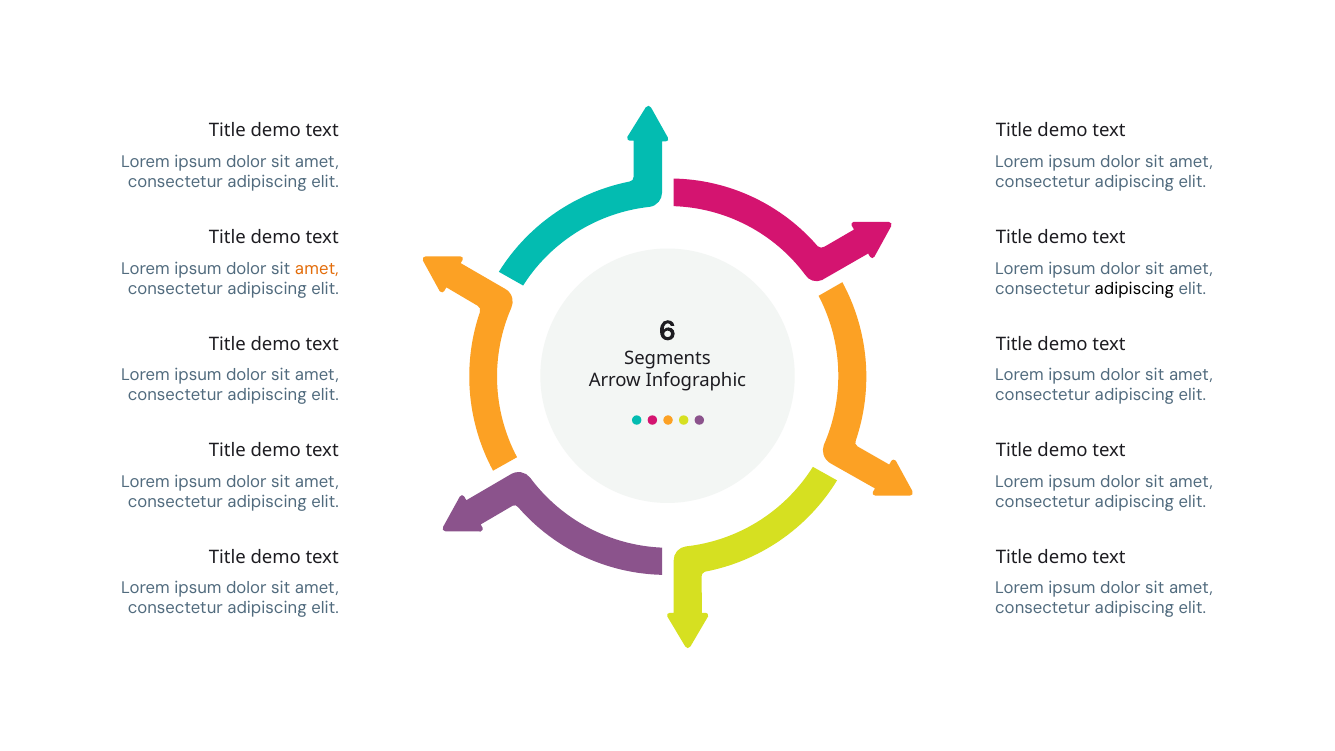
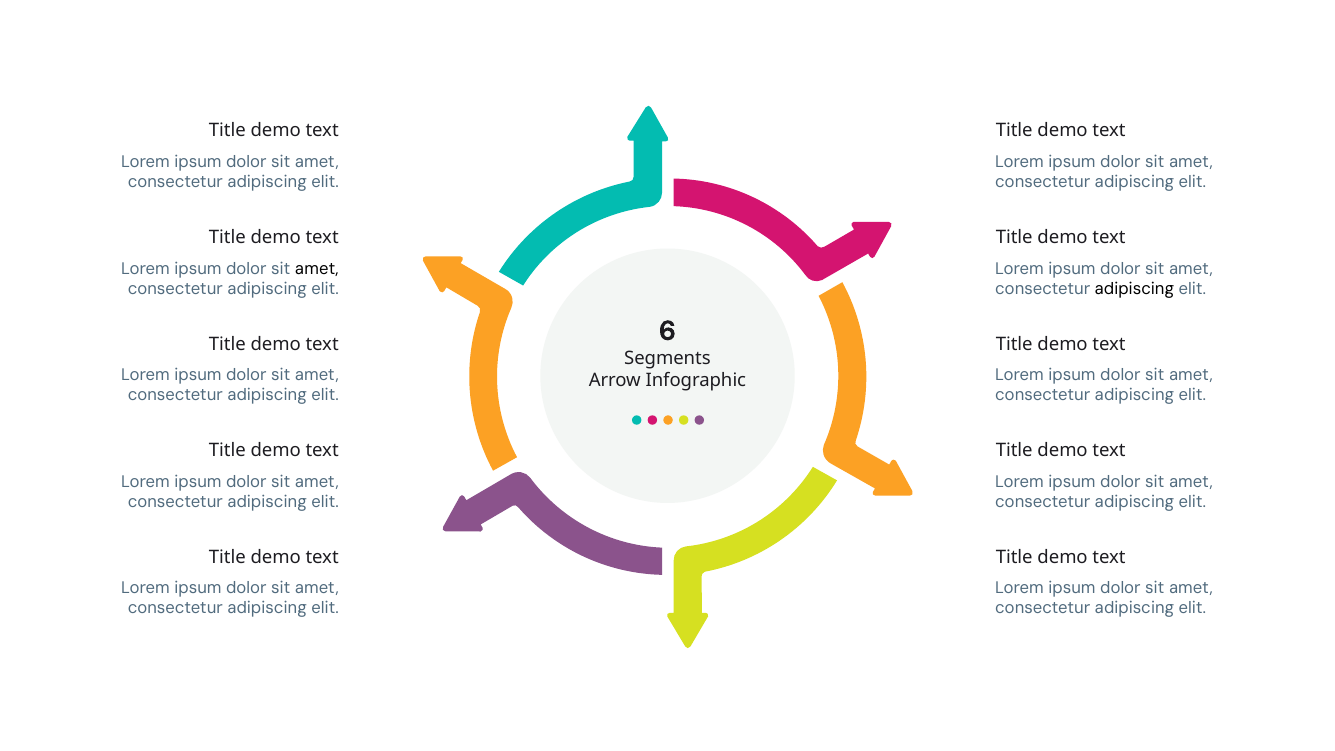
amet colour: orange -> black (317, 269)
